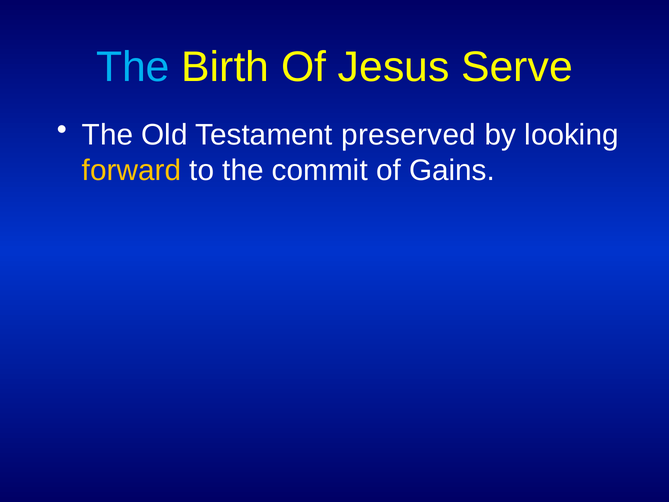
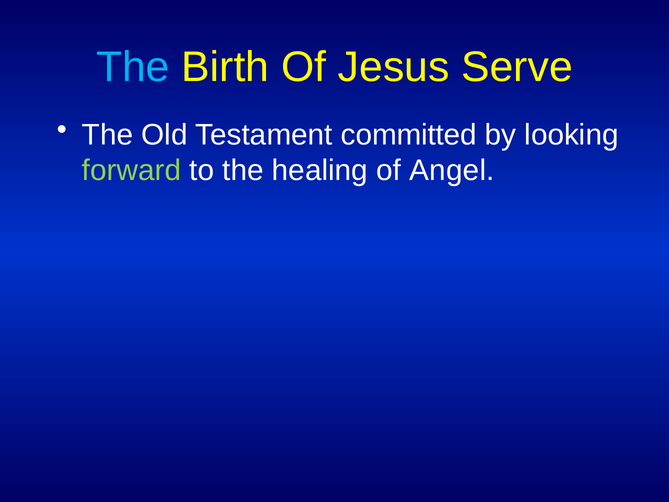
preserved: preserved -> committed (409, 135)
forward colour: yellow -> light green (132, 170)
commit: commit -> healing (320, 170)
Gains: Gains -> Angel (452, 170)
